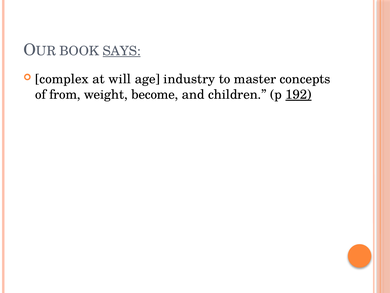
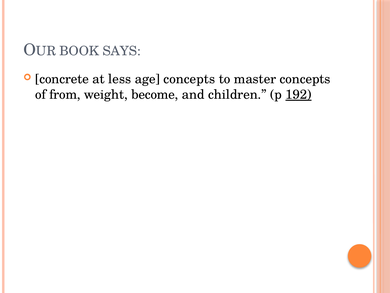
SAYS underline: present -> none (122, 51)
complex: complex -> concrete (62, 79)
will: will -> less (120, 79)
age industry: industry -> concepts (189, 79)
